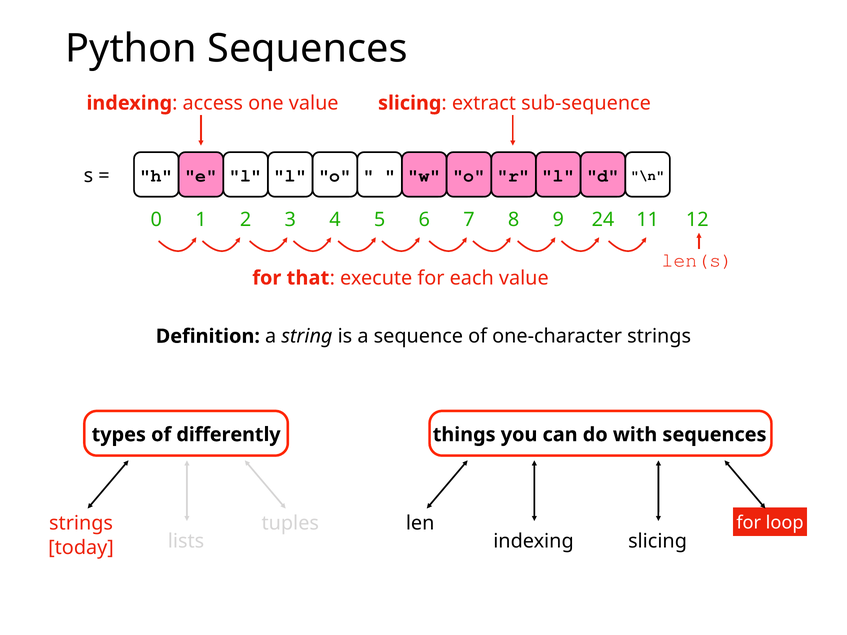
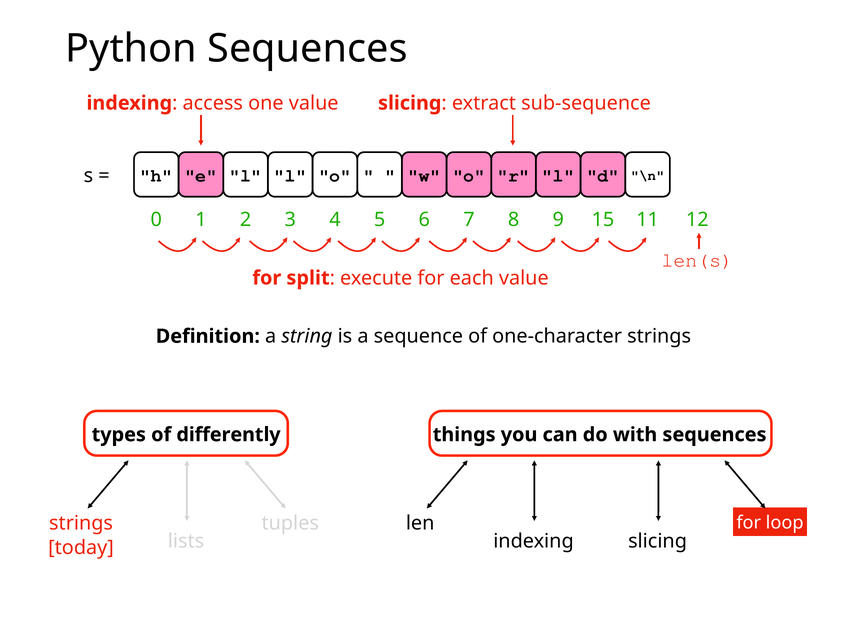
24: 24 -> 15 (603, 220)
that: that -> split (308, 278)
